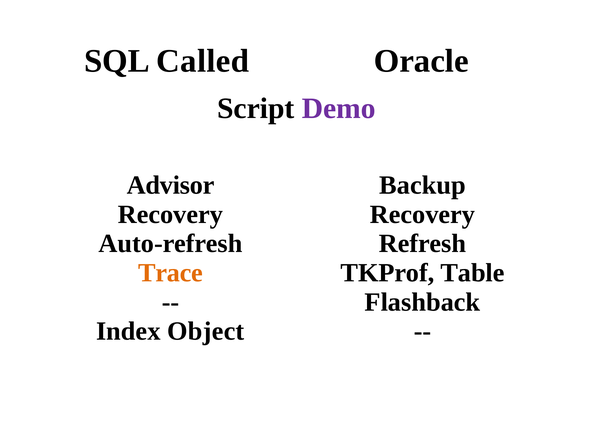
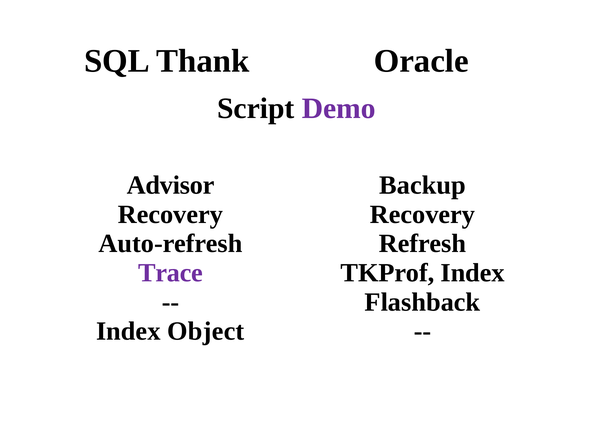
Called: Called -> Thank (203, 61)
Trace colour: orange -> purple (171, 273)
TKProf Table: Table -> Index (473, 273)
